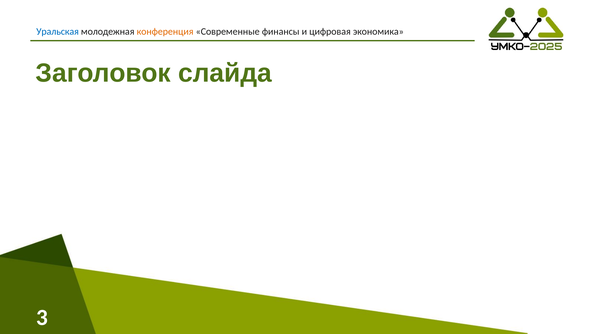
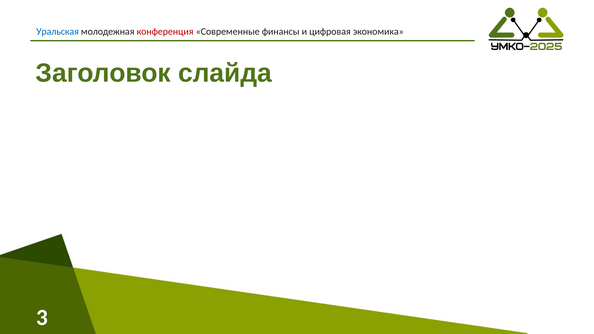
конференция colour: orange -> red (165, 32)
